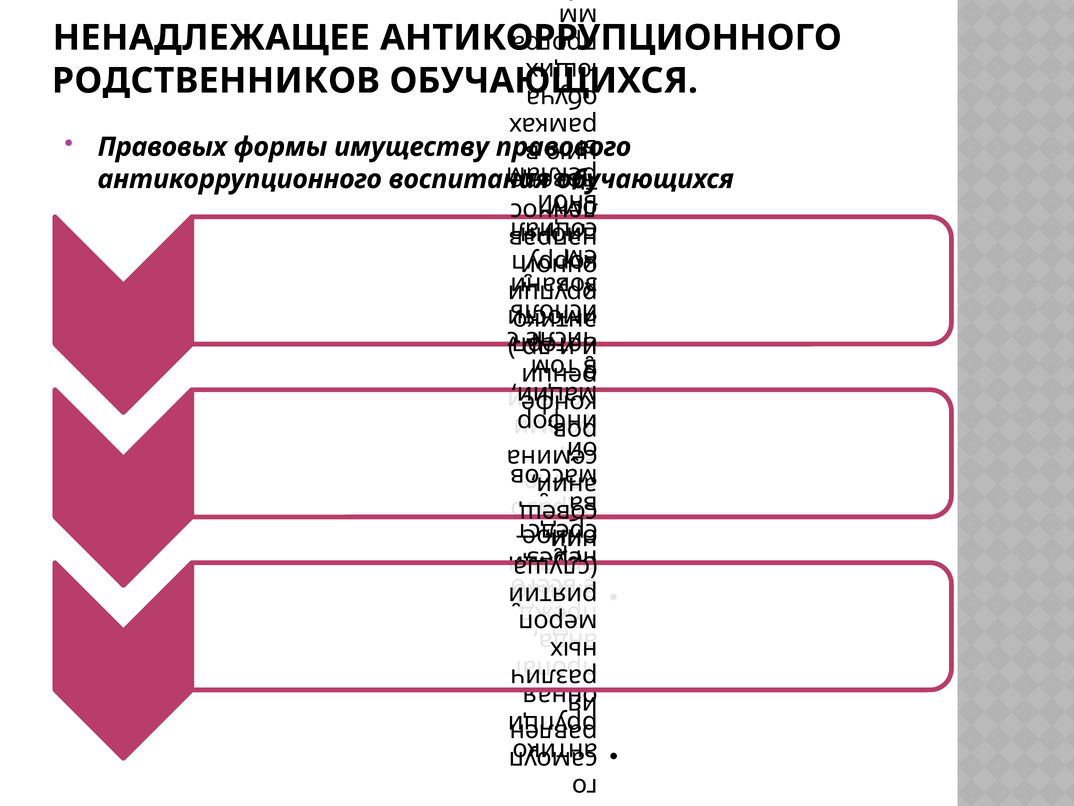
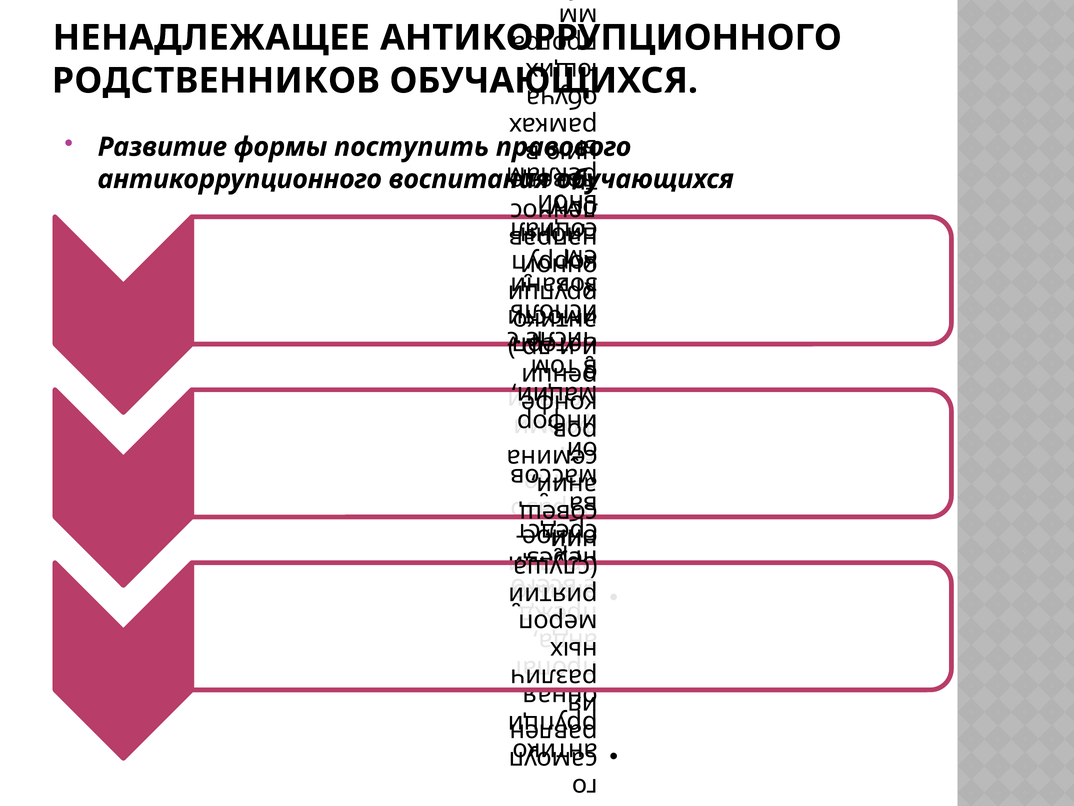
Правовых: Правовых -> Развитие (162, 147)
имуществу: имуществу -> поступить (412, 147)
